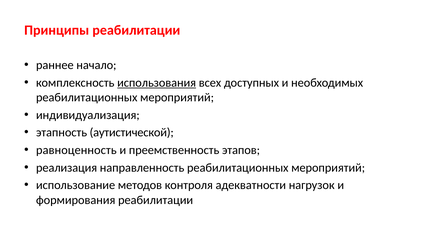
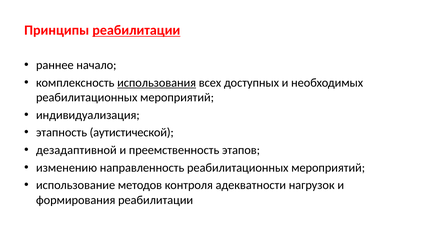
реабилитации underline: none -> present (136, 30)
равноценность: равноценность -> дезадаптивной (76, 150)
реализация: реализация -> изменению (67, 168)
